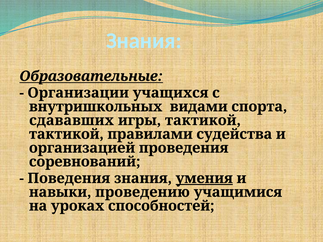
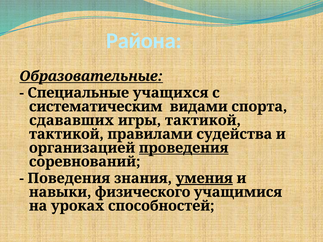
Знания: Знания -> Района (144, 41)
Организации: Организации -> Специальные (78, 93)
внутришкольных: внутришкольных -> систематическим (96, 107)
проведения underline: none -> present (184, 148)
проведению: проведению -> физического (143, 192)
